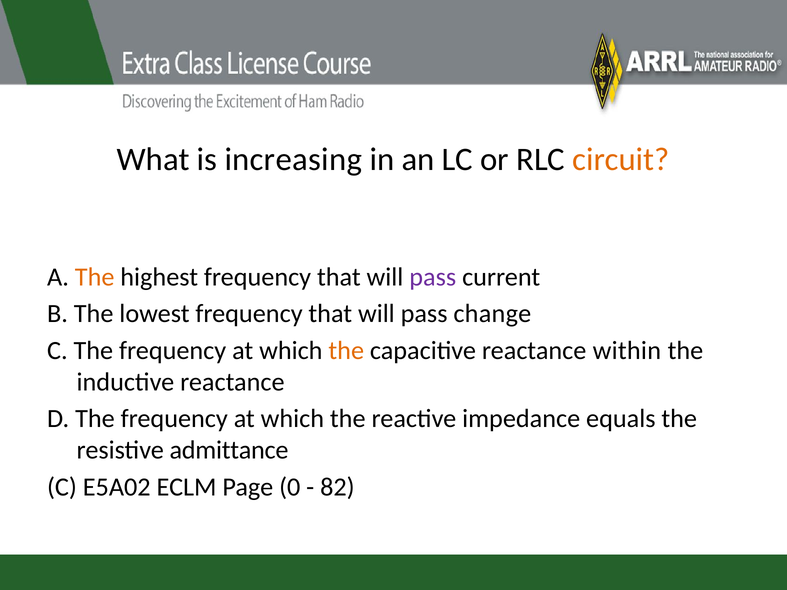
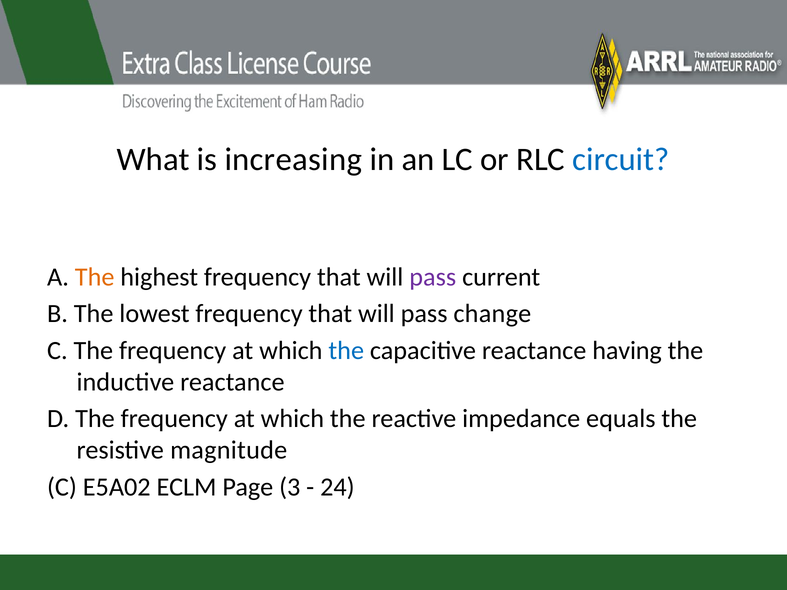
circuit colour: orange -> blue (621, 160)
the colour: orange -> blue (346, 351)
within: within -> having (627, 351)
admittance: admittance -> magnitude (229, 450)
0: 0 -> 3 (290, 487)
82: 82 -> 24 (337, 487)
